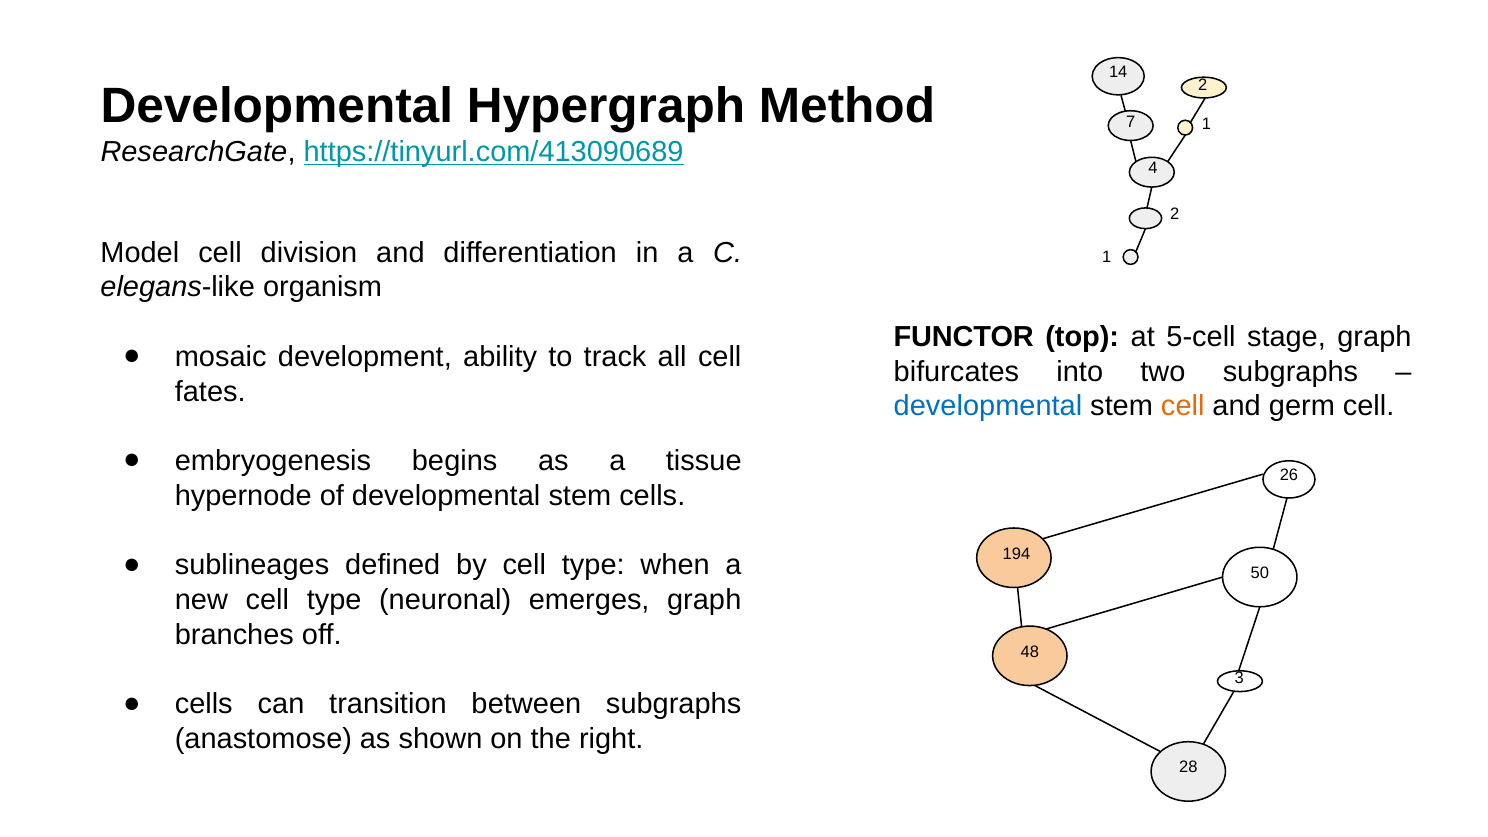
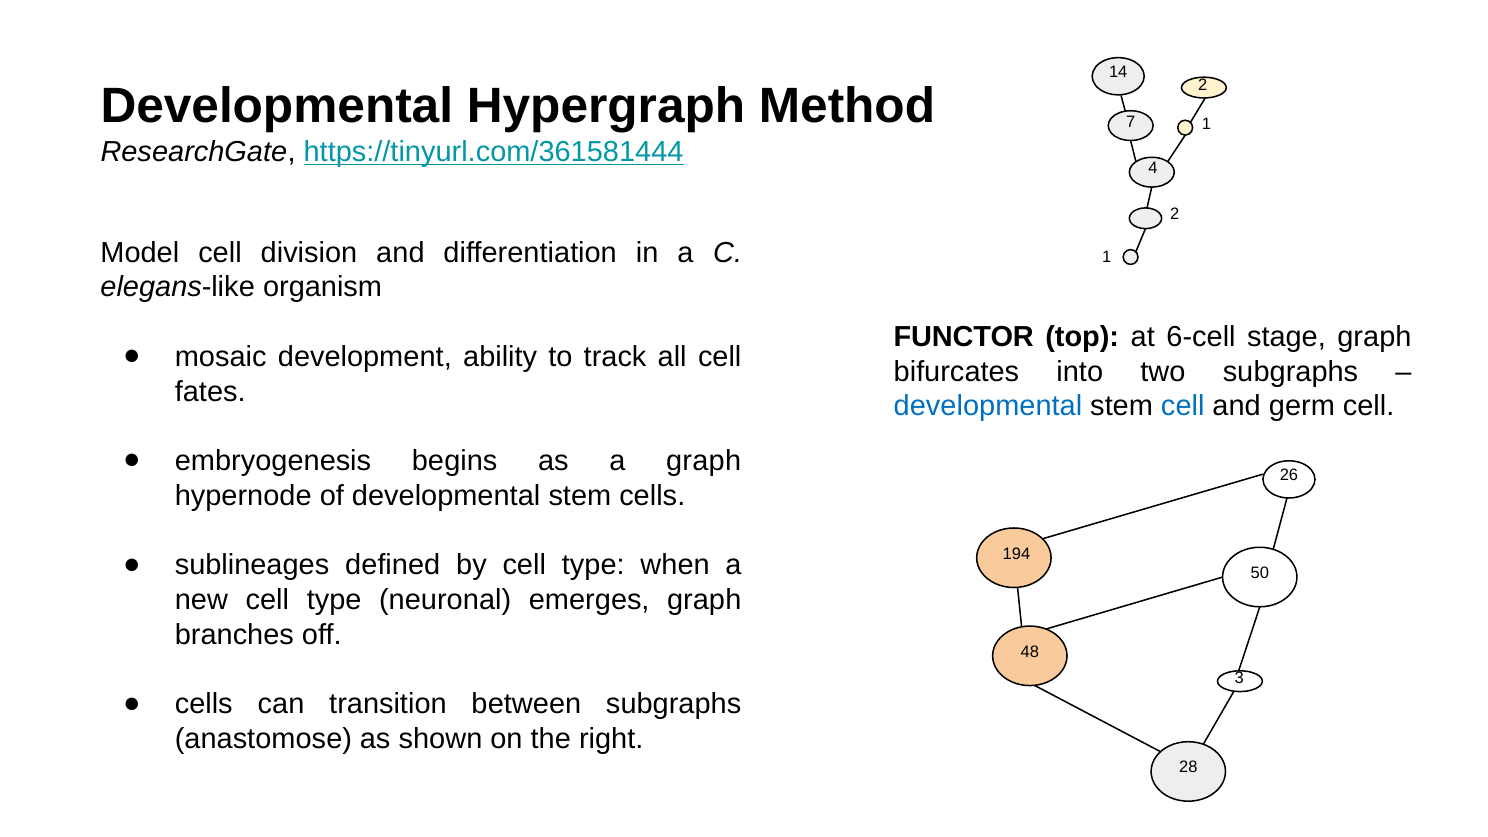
https://tinyurl.com/413090689: https://tinyurl.com/413090689 -> https://tinyurl.com/361581444 (494, 152)
5-cell: 5-cell -> 6-cell (1201, 337)
cell colour: orange -> blue (1183, 406)
a tissue: tissue -> graph (704, 461)
